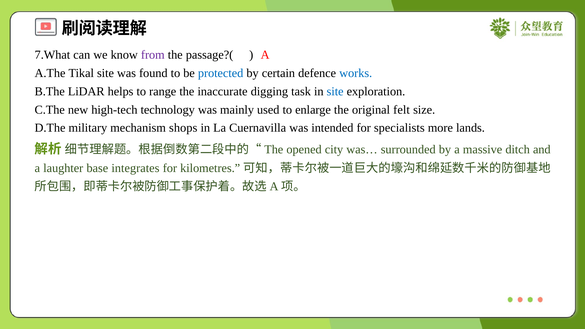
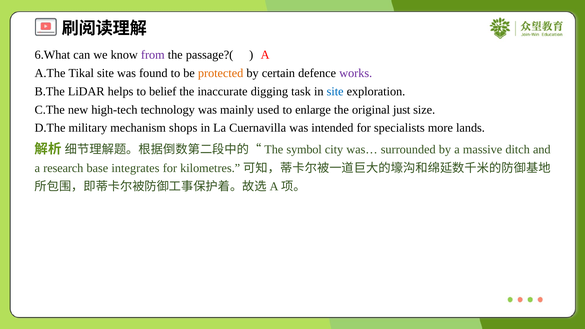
7.What: 7.What -> 6.What (52, 55)
protected colour: blue -> orange (221, 73)
works colour: blue -> purple (356, 73)
range: range -> belief (163, 91)
felt: felt -> just (402, 110)
opened: opened -> symbol (304, 150)
laughter: laughter -> research (63, 168)
